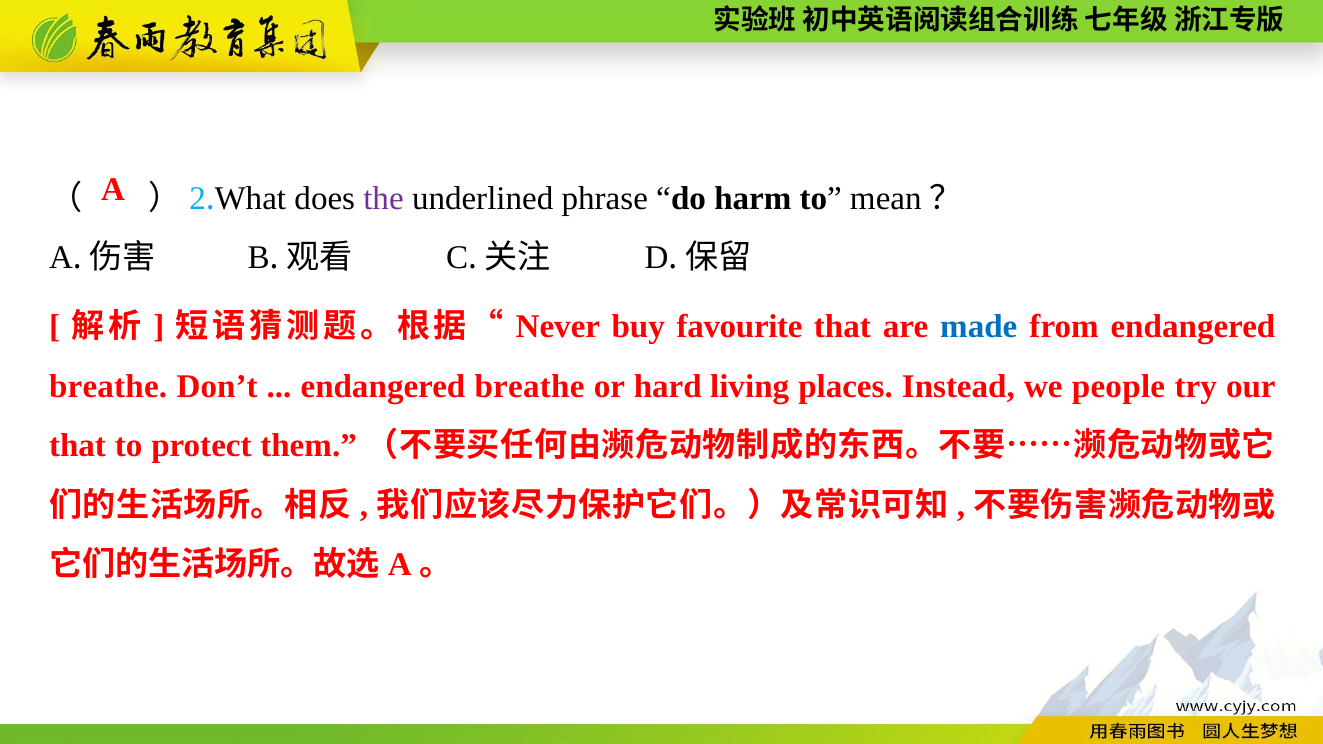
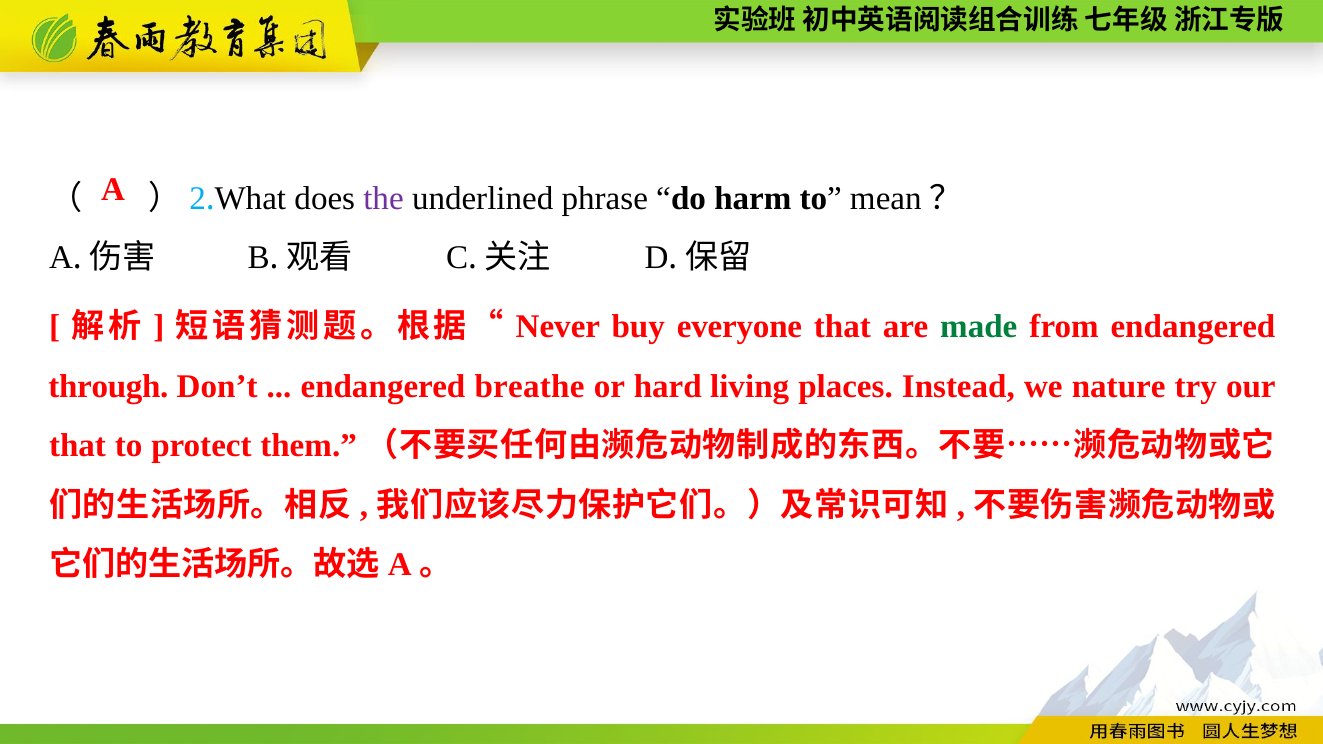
favourite: favourite -> everyone (740, 327)
made colour: blue -> green (979, 327)
breathe: breathe -> through (108, 387)
people: people -> nature (1119, 387)
